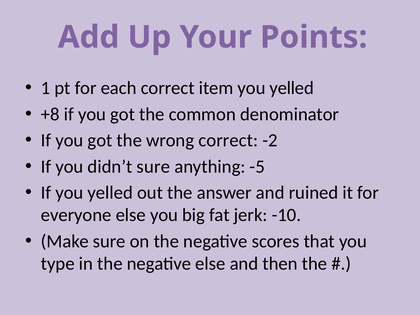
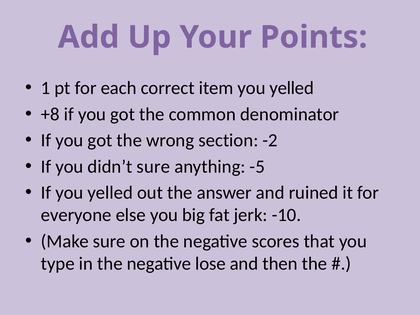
wrong correct: correct -> section (228, 140)
negative else: else -> lose (210, 264)
